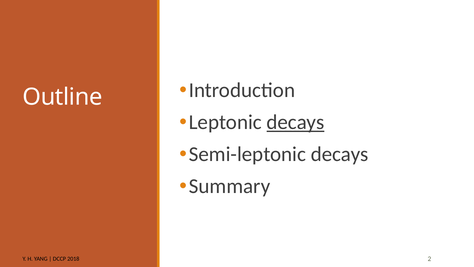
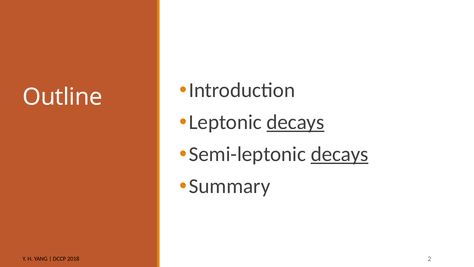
decays underline: none -> present (340, 154)
